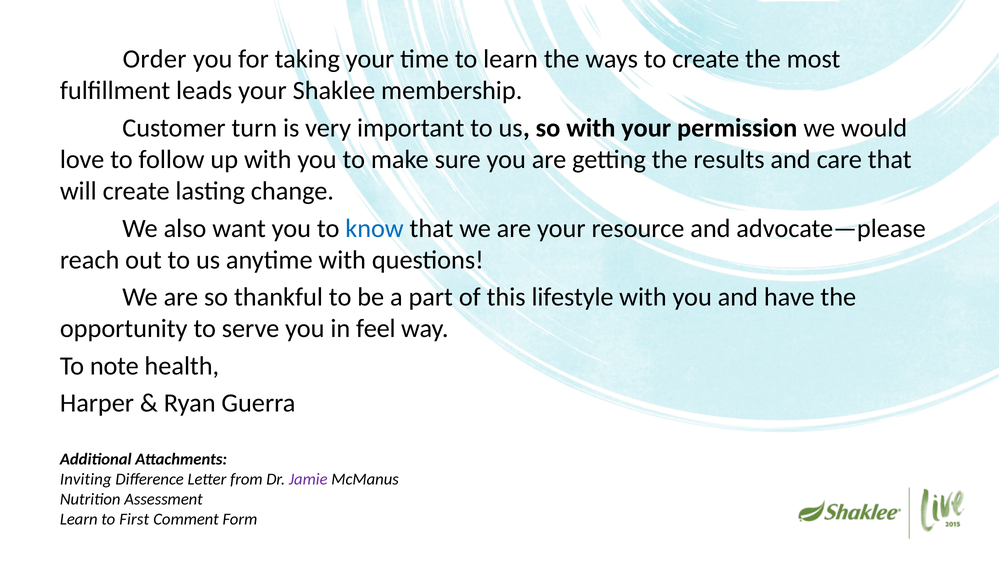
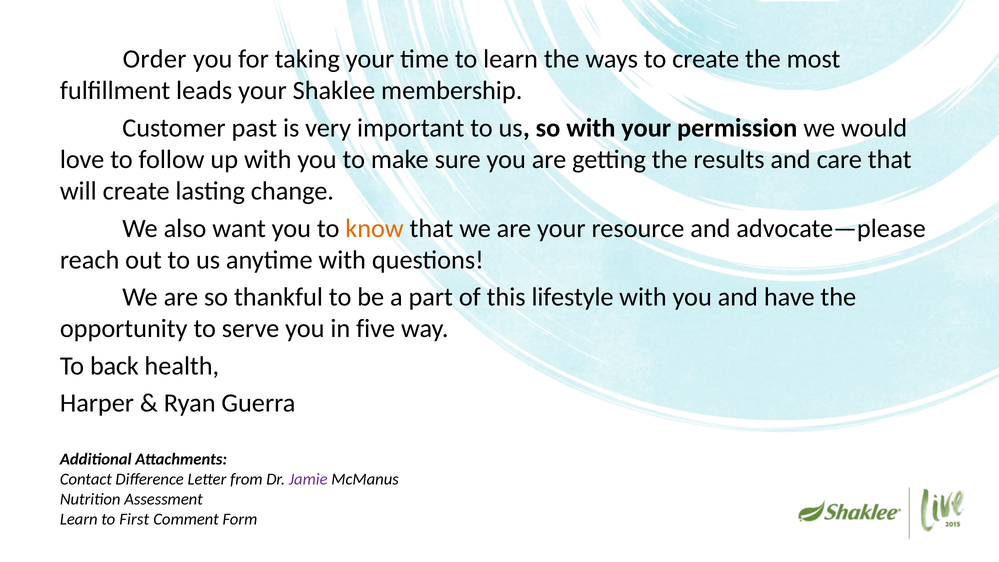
turn: turn -> past (254, 128)
know colour: blue -> orange (375, 228)
feel: feel -> five (376, 329)
note: note -> back (114, 366)
Inviting: Inviting -> Contact (86, 479)
